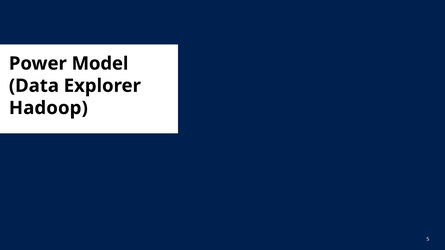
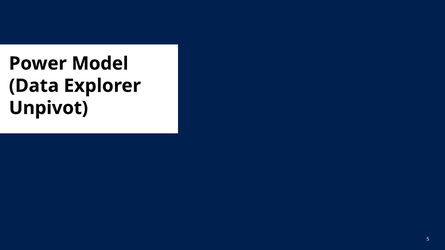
Hadoop: Hadoop -> Unpivot (48, 108)
